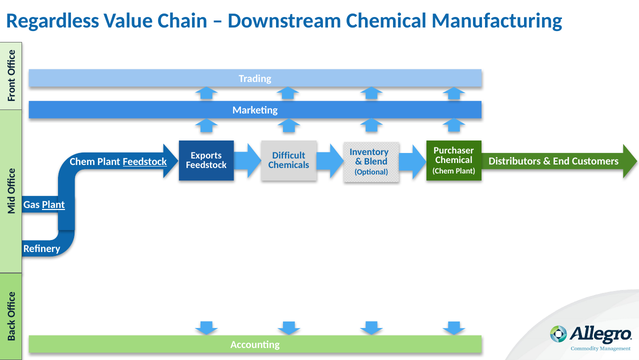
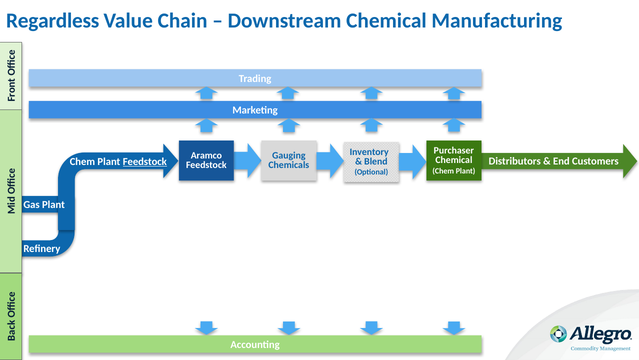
Exports: Exports -> Aramco (206, 155)
Difficult: Difficult -> Gauging (289, 155)
Plant underline: present -> none (53, 205)
